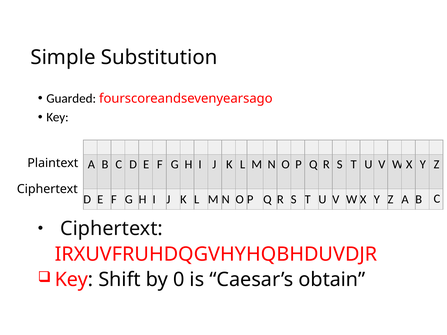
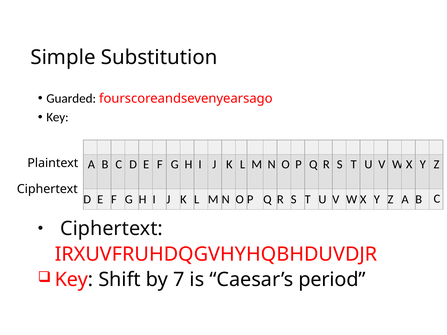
0: 0 -> 7 (179, 280)
obtain: obtain -> period (332, 280)
